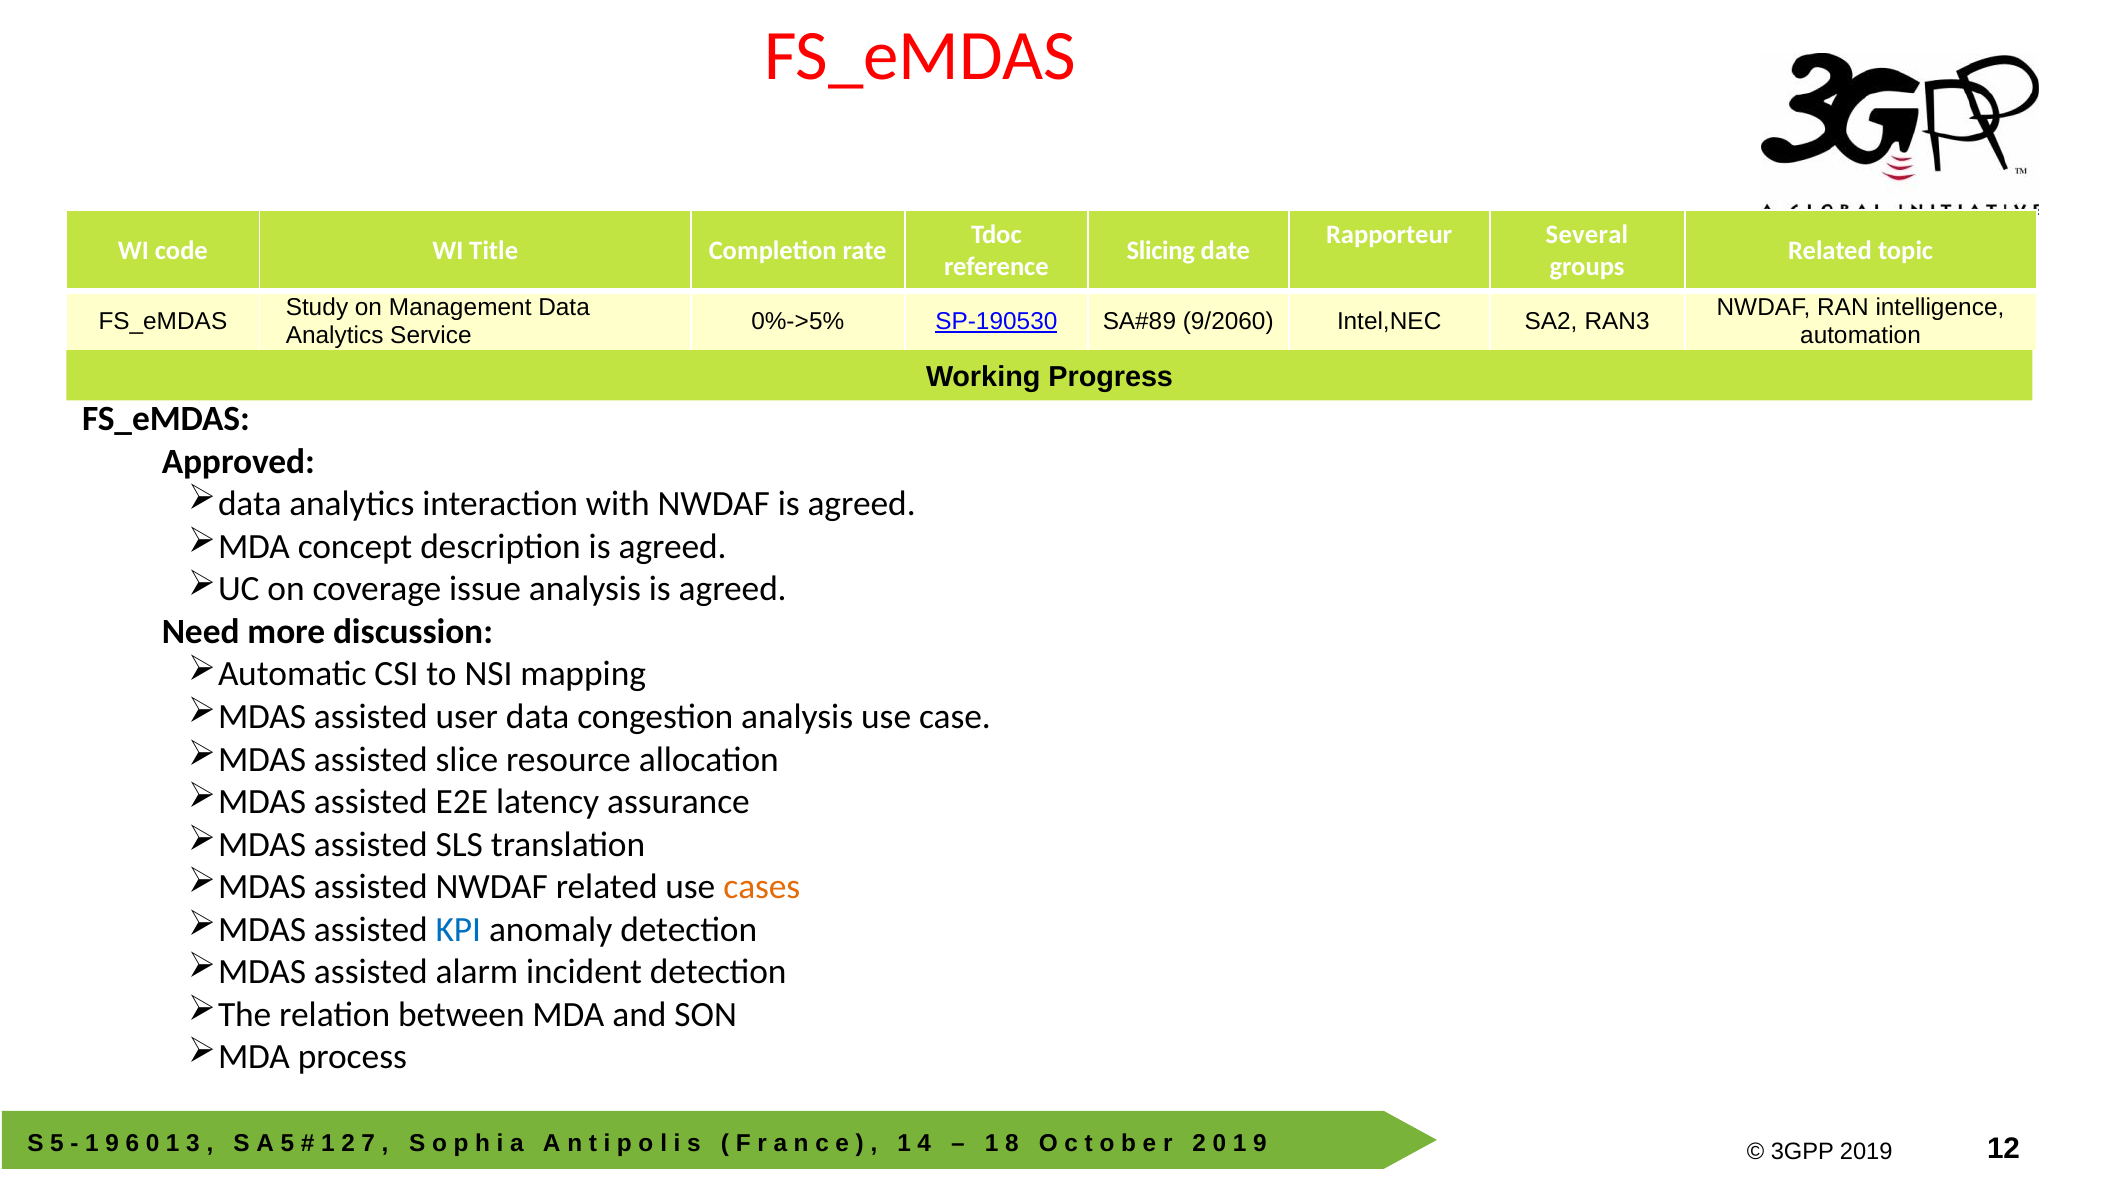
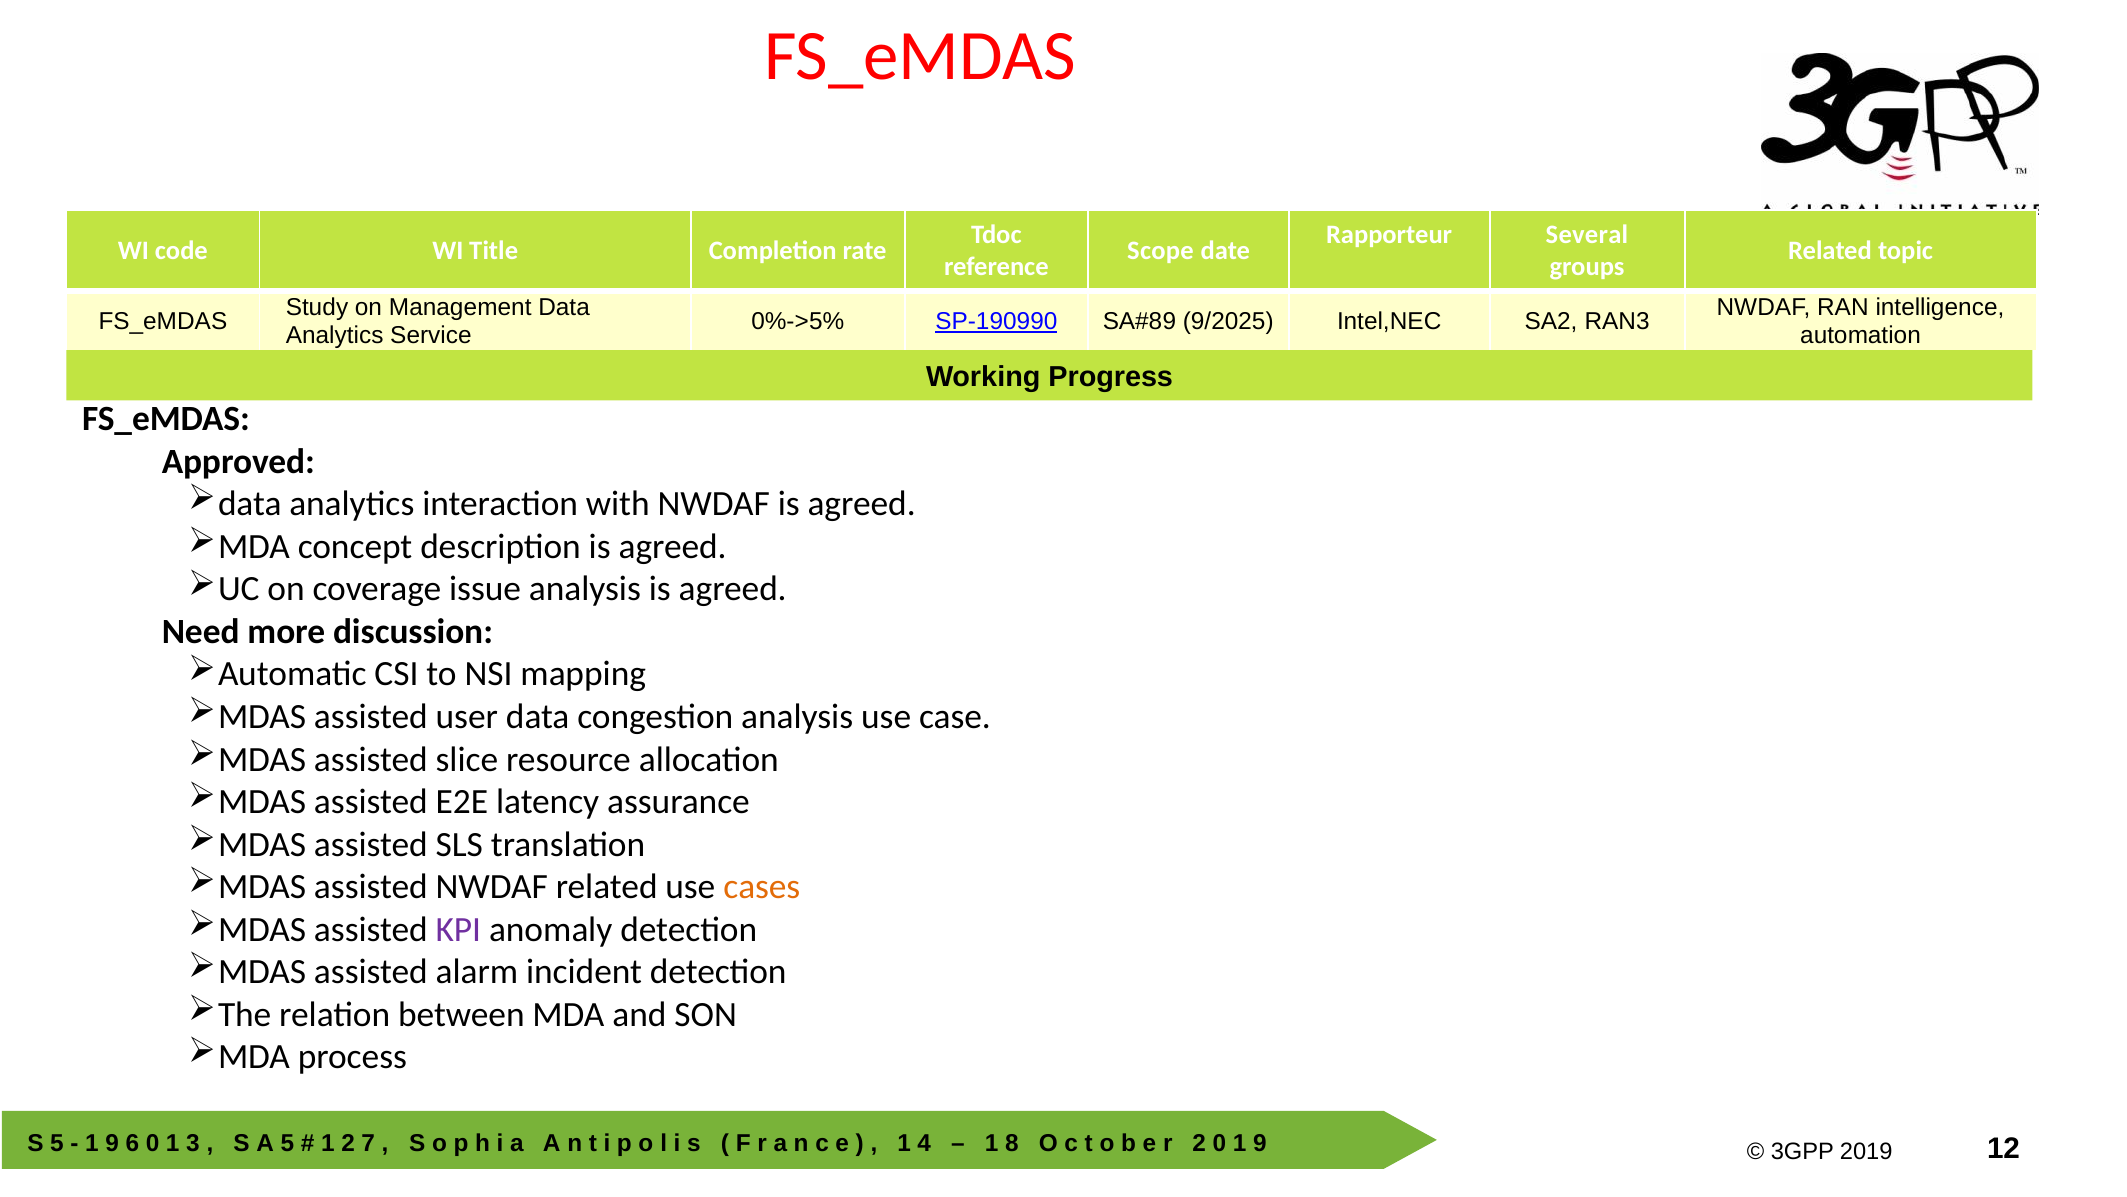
Slicing: Slicing -> Scope (1161, 250)
SP-190530: SP-190530 -> SP-190990 (996, 321)
9/2060: 9/2060 -> 9/2025 (1228, 321)
KPI colour: blue -> purple (458, 929)
